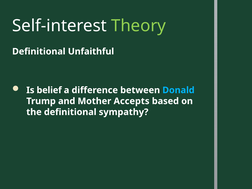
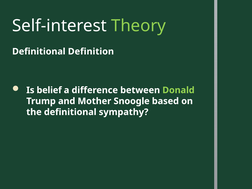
Unfaithful: Unfaithful -> Definition (91, 51)
Donald colour: light blue -> light green (178, 90)
Accepts: Accepts -> Snoogle (132, 101)
